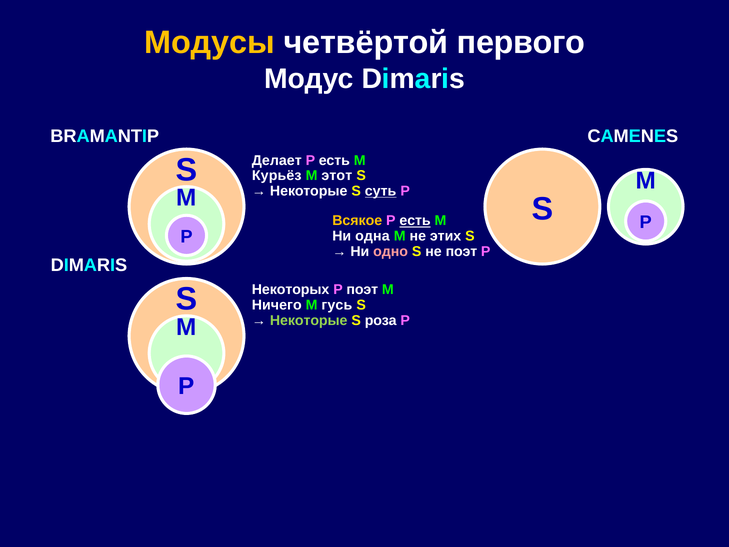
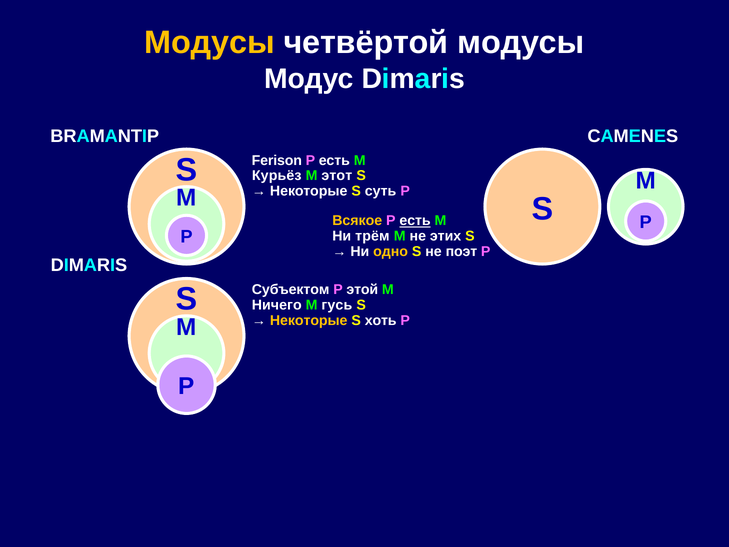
четвёртой первого: первого -> модусы (521, 43)
Делает: Делает -> Ferison (277, 160)
суть underline: present -> none (381, 191)
одна: одна -> трём (372, 236)
одно colour: pink -> yellow (391, 251)
Некоторых: Некоторых -> Субъектом (291, 290)
P поэт: поэт -> этой (362, 290)
Некоторые colour: light green -> yellow (309, 320)
роза: роза -> хоть (381, 320)
